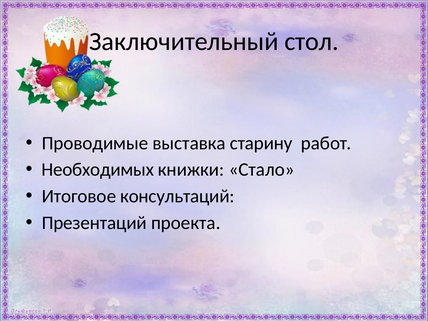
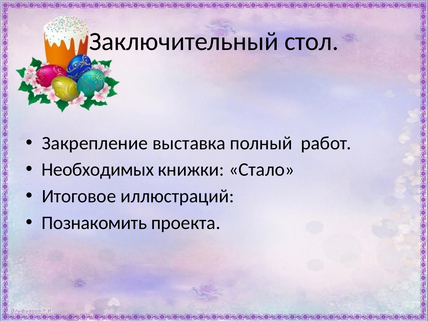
Проводимые: Проводимые -> Закрепление (95, 143)
старину: старину -> полный (261, 143)
консультаций: консультаций -> иллюстраций (177, 196)
Презентаций: Презентаций -> Познакомить (94, 223)
